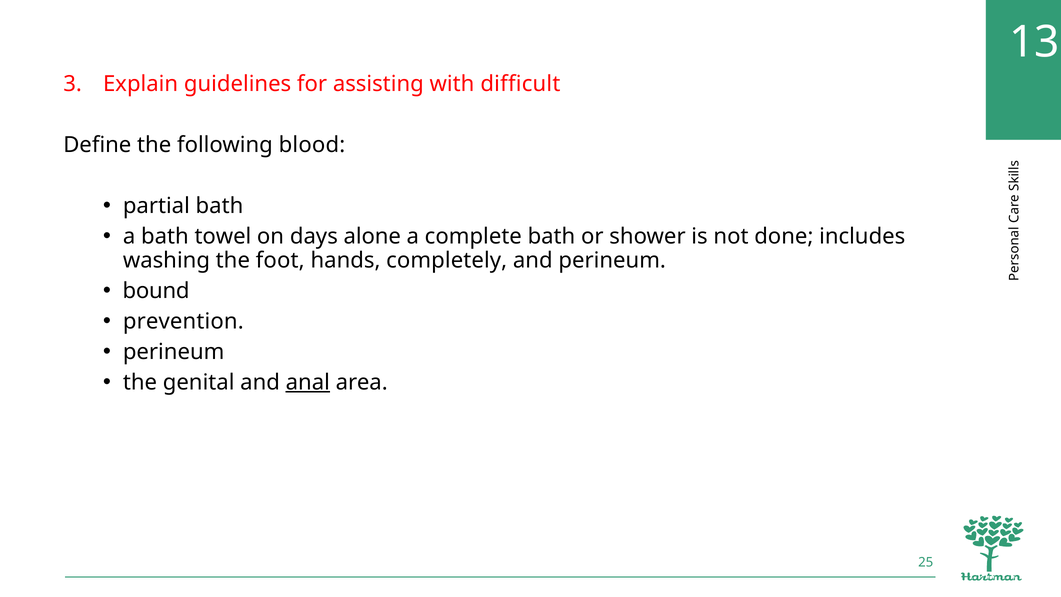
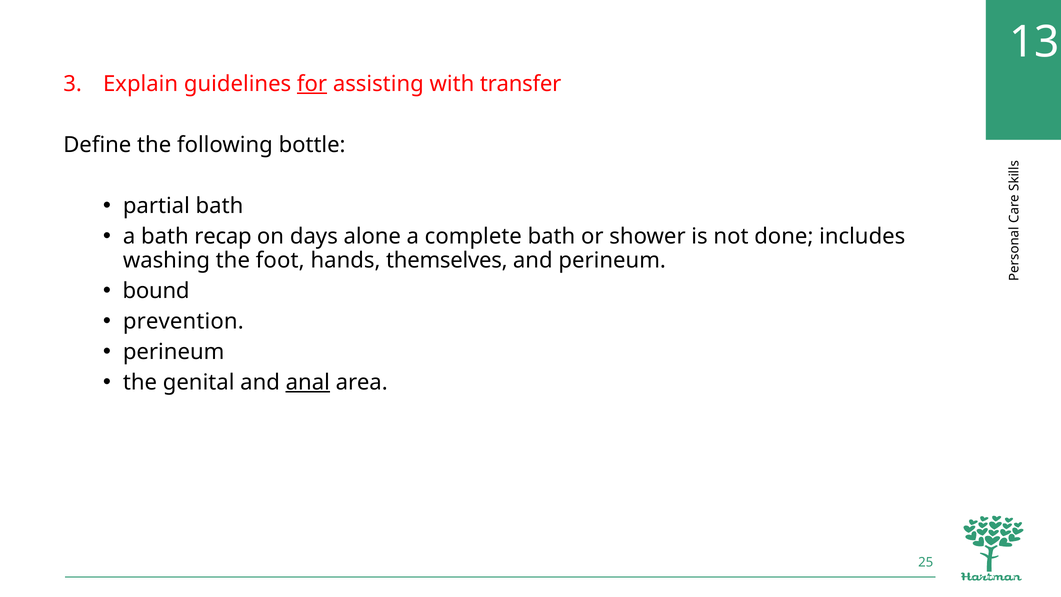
for underline: none -> present (312, 84)
difficult: difficult -> transfer (521, 84)
blood: blood -> bottle (312, 145)
towel: towel -> recap (223, 236)
completely: completely -> themselves (447, 260)
